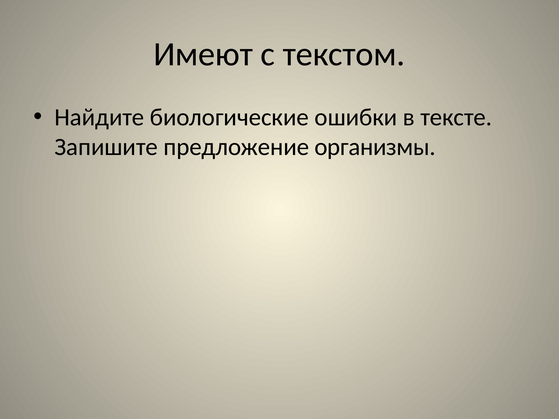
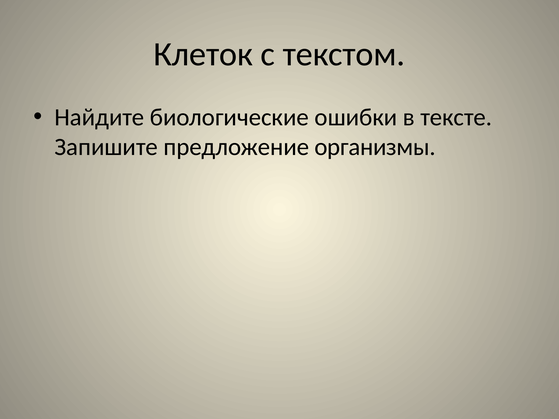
Имеют: Имеют -> Клеток (203, 54)
